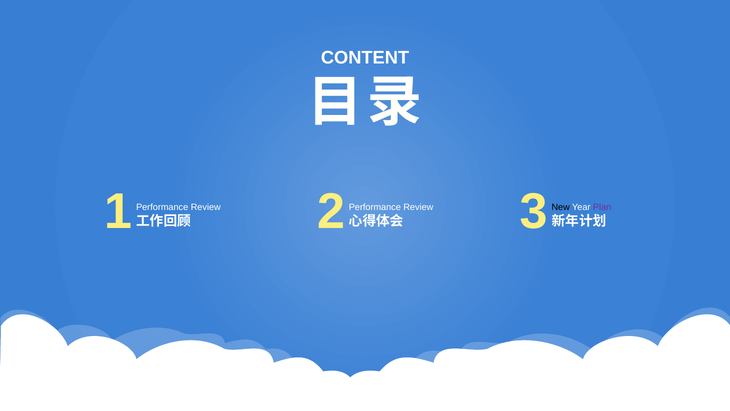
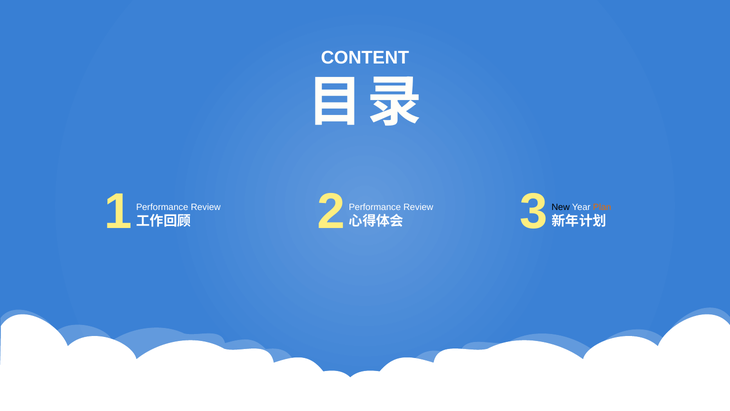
Plan colour: purple -> orange (602, 207)
